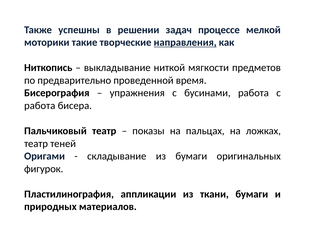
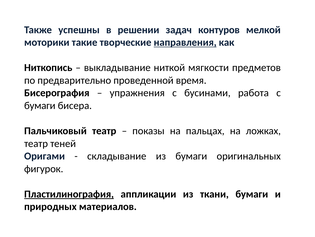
процессе: процессе -> контуров (219, 30)
работа: работа -> бумаги (40, 105)
Пластилинография underline: none -> present (69, 193)
